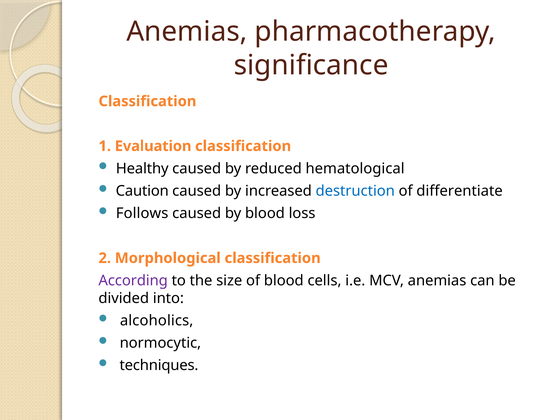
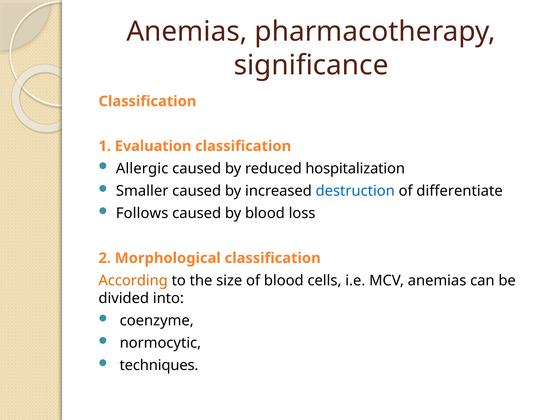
Healthy: Healthy -> Allergic (142, 169)
hematological: hematological -> hospitalization (355, 169)
Caution: Caution -> Smaller (142, 191)
According colour: purple -> orange (133, 281)
alcoholics: alcoholics -> coenzyme (157, 321)
